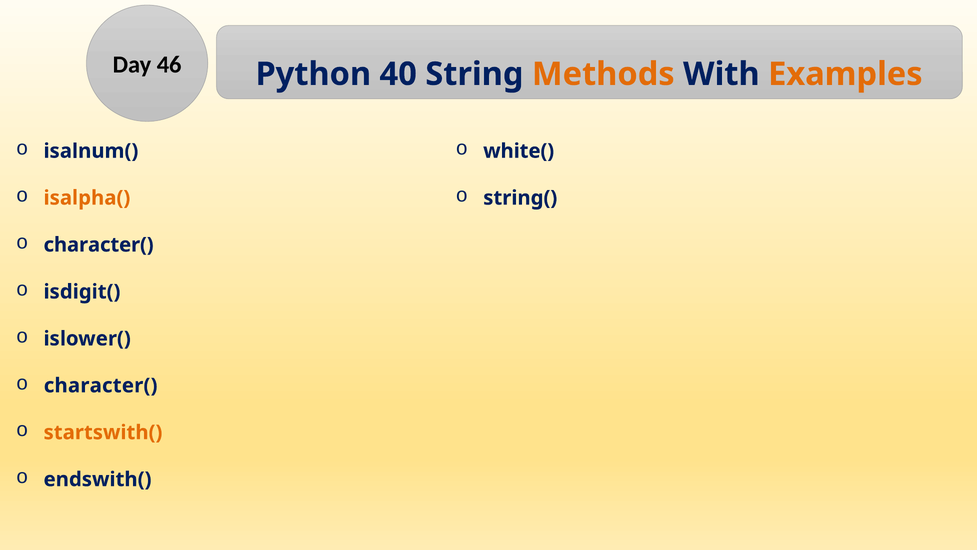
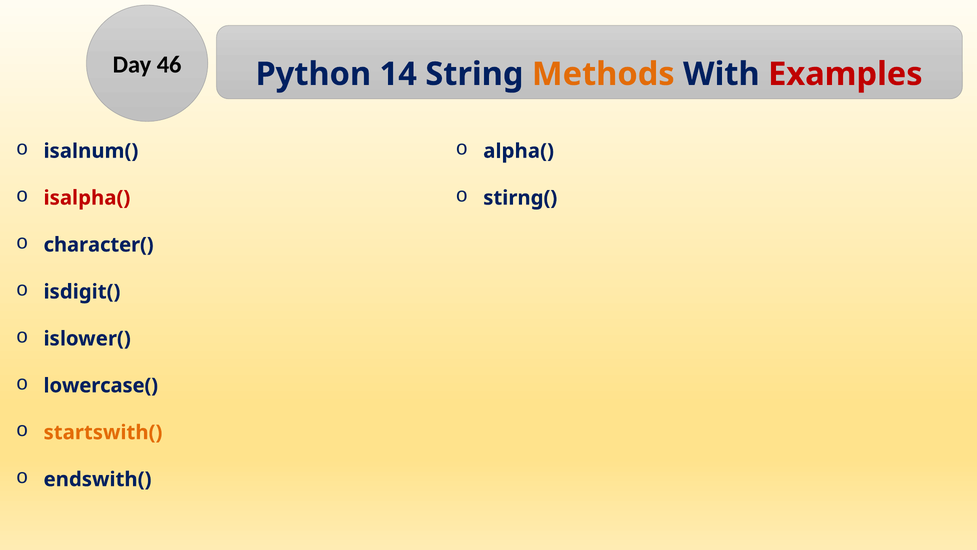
40: 40 -> 14 (398, 74)
Examples colour: orange -> red (845, 74)
white(: white( -> alpha( (519, 151)
isalpha( colour: orange -> red (87, 198)
string(: string( -> stirng( (520, 198)
character(: character( -> lowercase( (101, 385)
